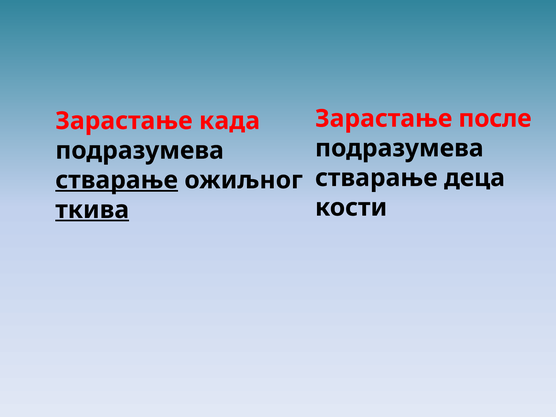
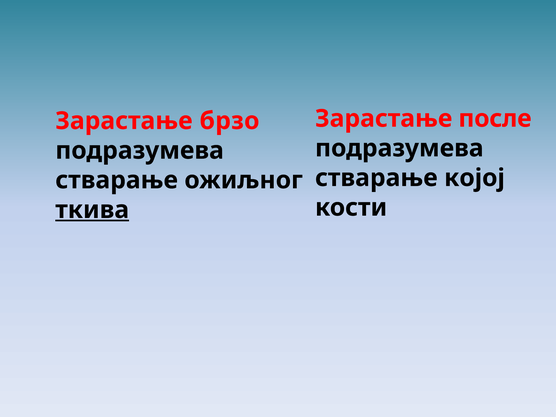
када: када -> брзо (229, 121)
деца: деца -> којој (474, 178)
стварање underline: present -> none (117, 180)
